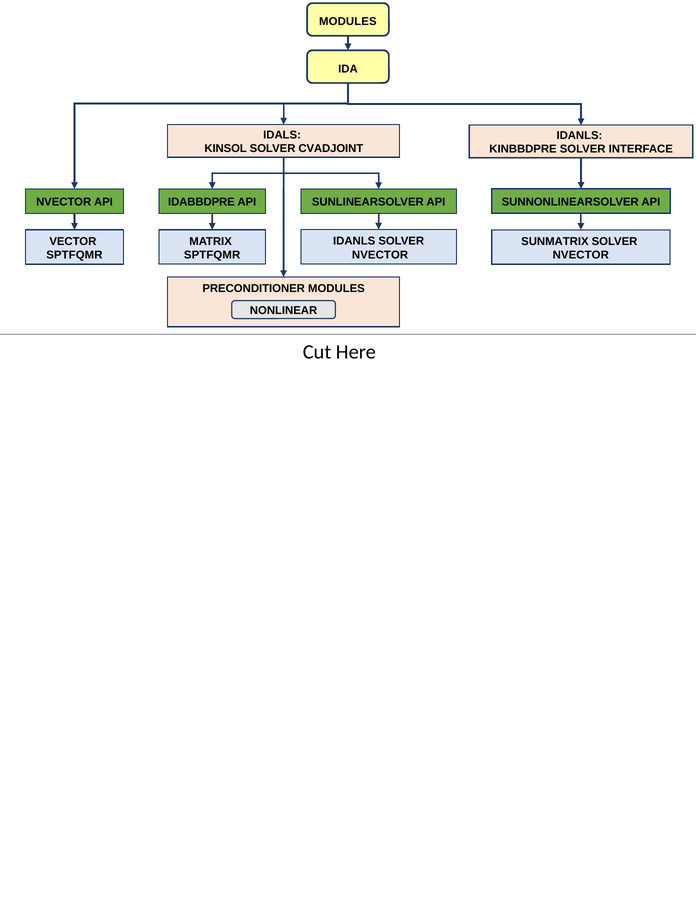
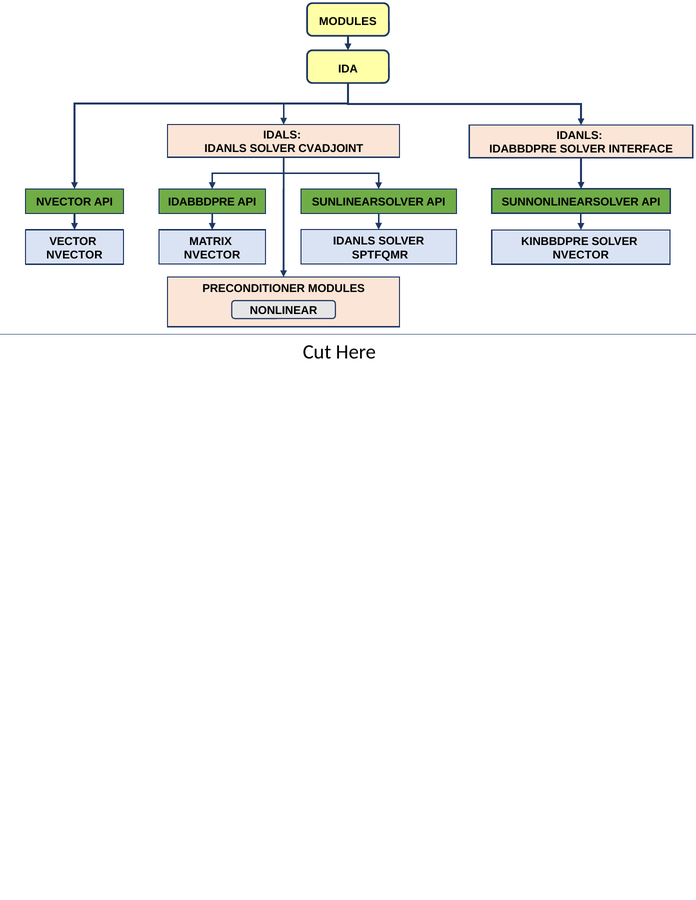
KINSOL: KINSOL -> IDANLS (226, 149)
KINBBDPRE: KINBBDPRE -> IDABBDPRE (523, 149)
SUNMATRIX: SUNMATRIX -> KINBBDPRE (555, 242)
NVECTOR: NVECTOR -> SPTFQMR (380, 255)
SPTFQMR: SPTFQMR -> NVECTOR (212, 255)
SPTFQMR: SPTFQMR -> NVECTOR (74, 255)
